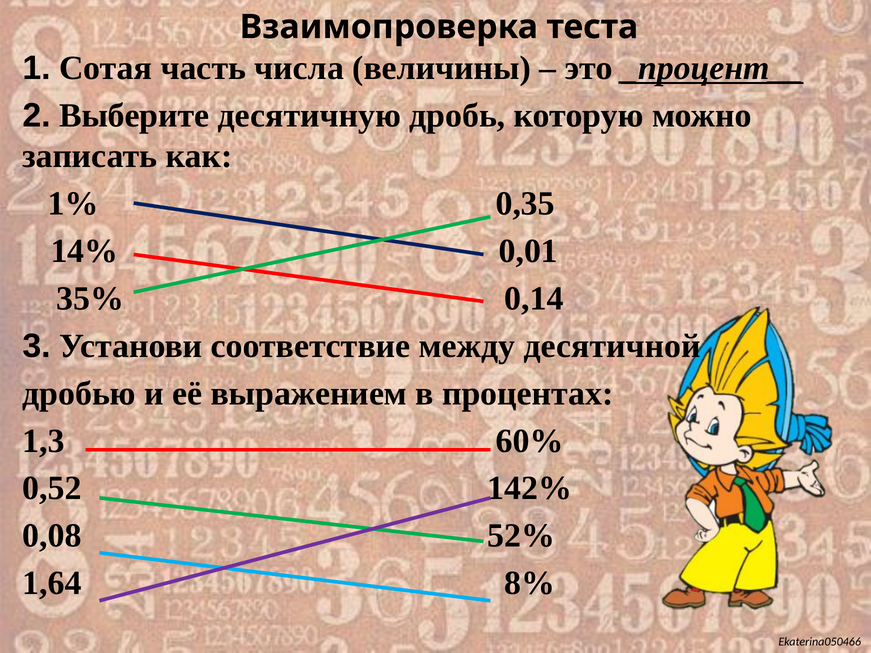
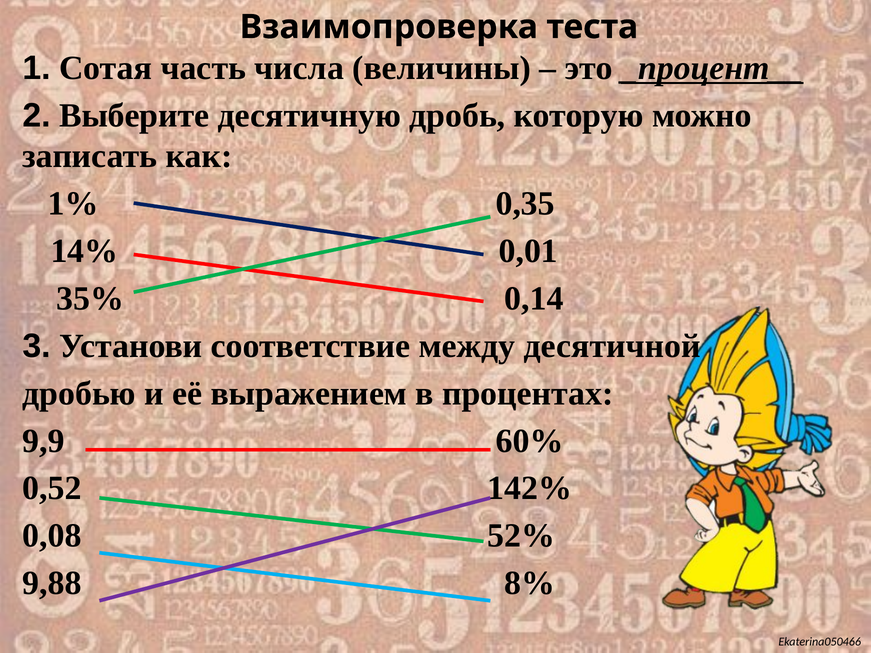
1,3: 1,3 -> 9,9 (44, 441)
1,64: 1,64 -> 9,88 (52, 583)
